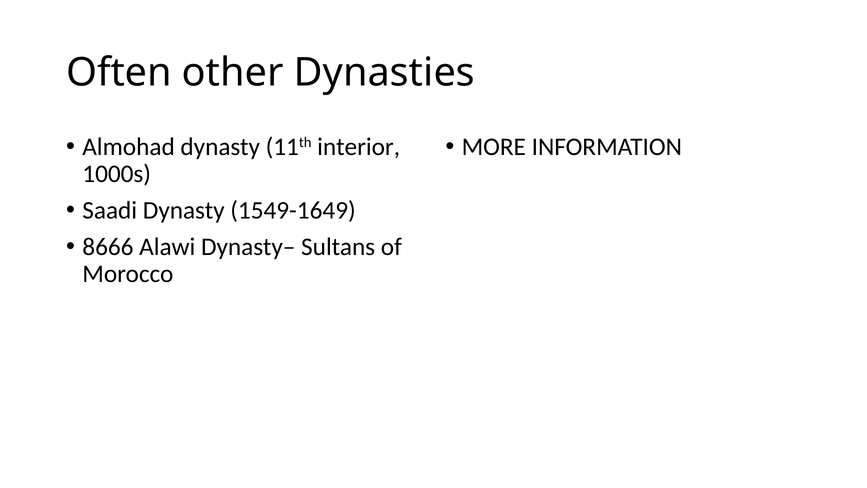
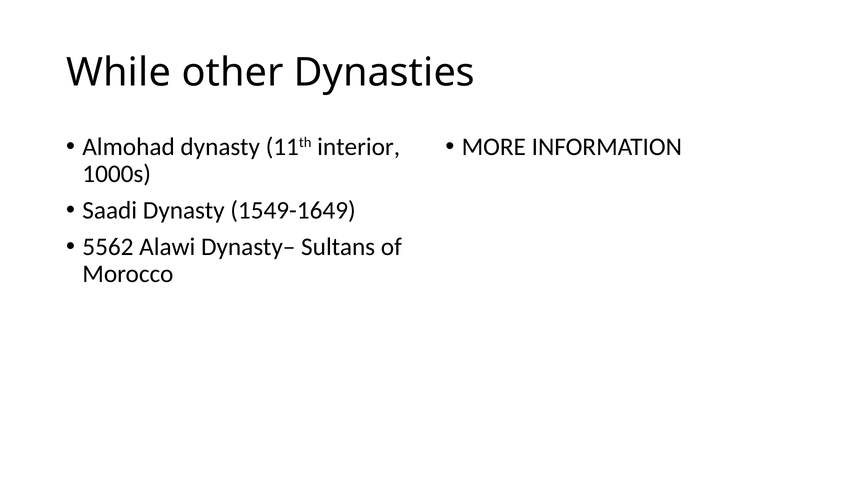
Often: Often -> While (119, 73)
8666: 8666 -> 5562 (108, 247)
